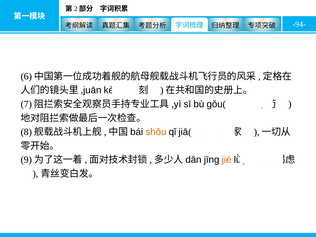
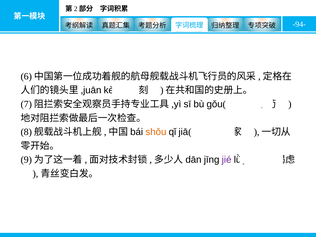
jié colour: orange -> purple (227, 160)
